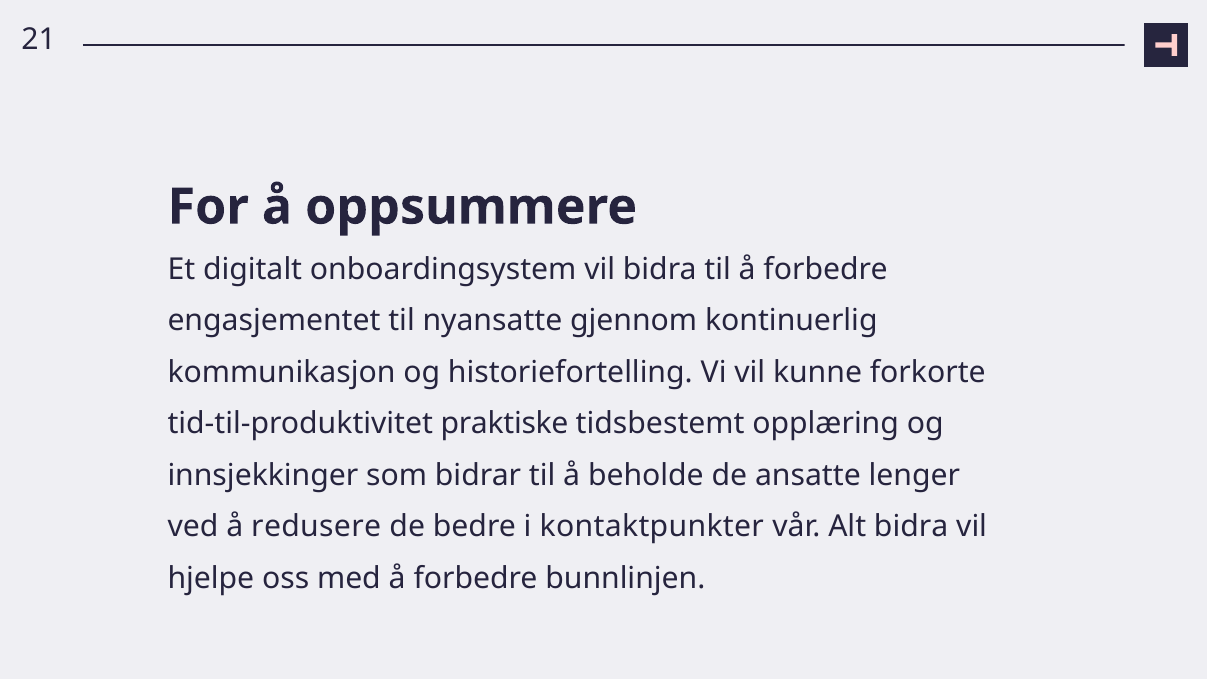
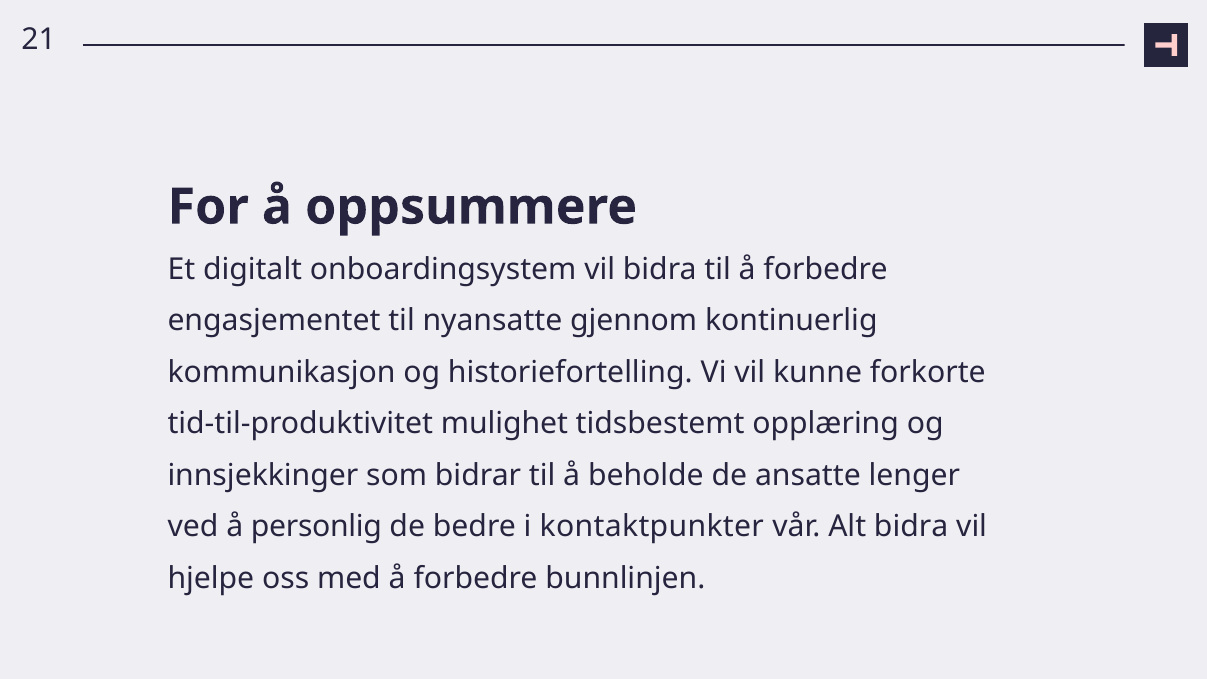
praktiske: praktiske -> mulighet (504, 424)
redusere: redusere -> personlig (316, 527)
